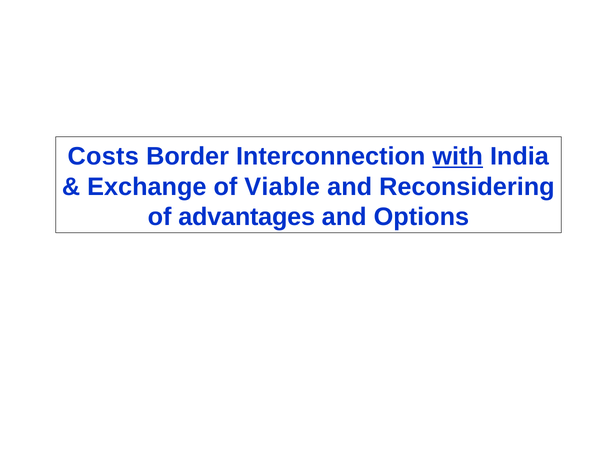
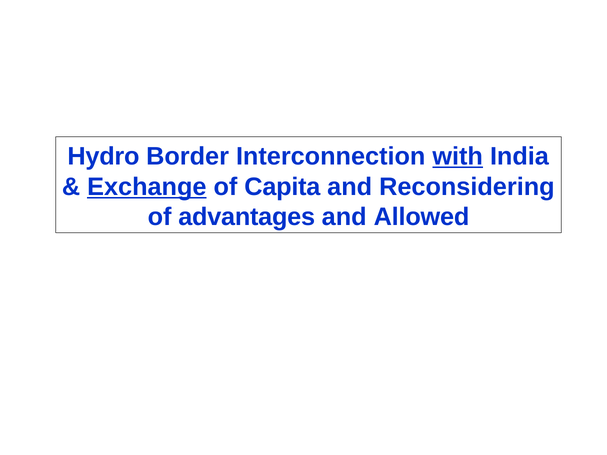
Costs: Costs -> Hydro (103, 156)
Exchange underline: none -> present (147, 187)
Viable: Viable -> Capita (282, 187)
Options: Options -> Allowed (422, 217)
